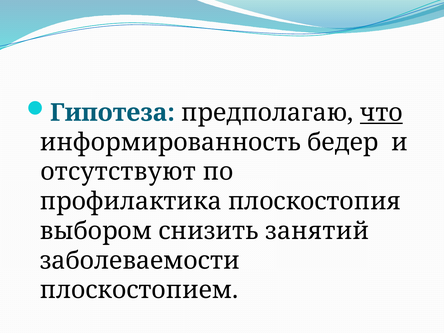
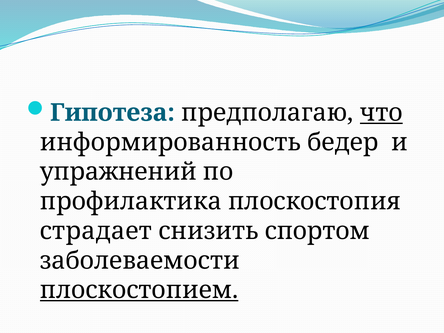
отсутствуют: отсутствуют -> упражнений (118, 172)
выбором: выбором -> страдает (96, 231)
занятий: занятий -> спортом (317, 231)
плоскостопием underline: none -> present (139, 290)
